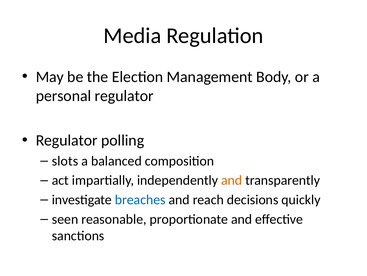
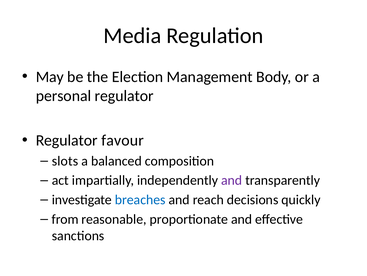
polling: polling -> favour (123, 140)
and colour: orange -> purple (232, 180)
seen: seen -> from (65, 219)
